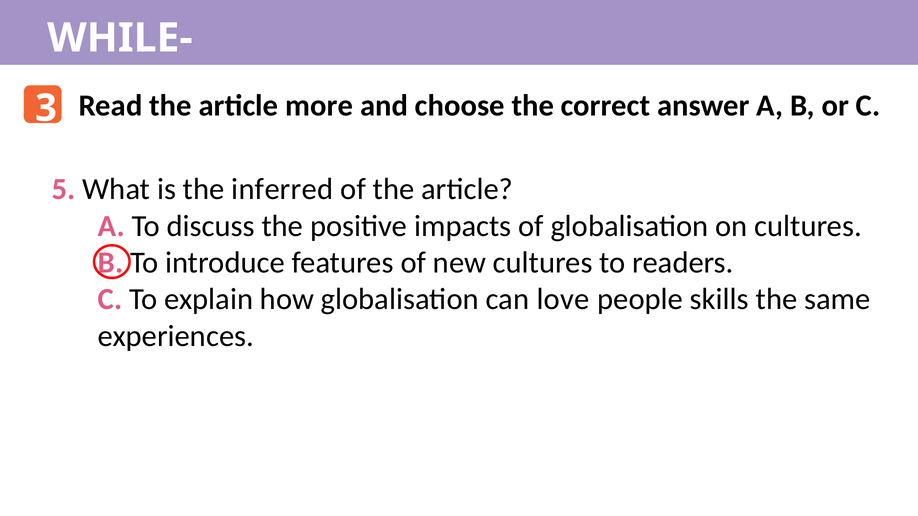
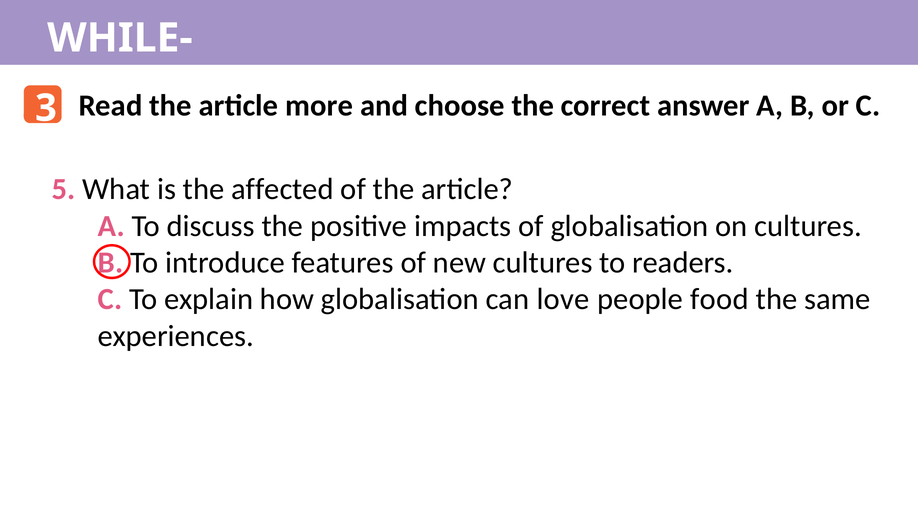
inferred: inferred -> affected (283, 189)
skills: skills -> food (719, 300)
